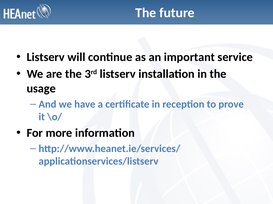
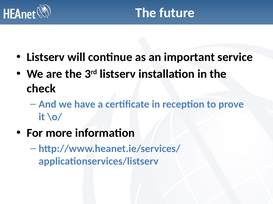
usage: usage -> check (41, 89)
